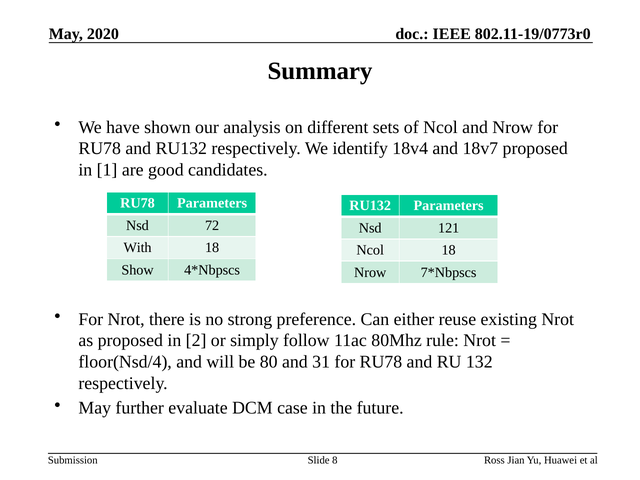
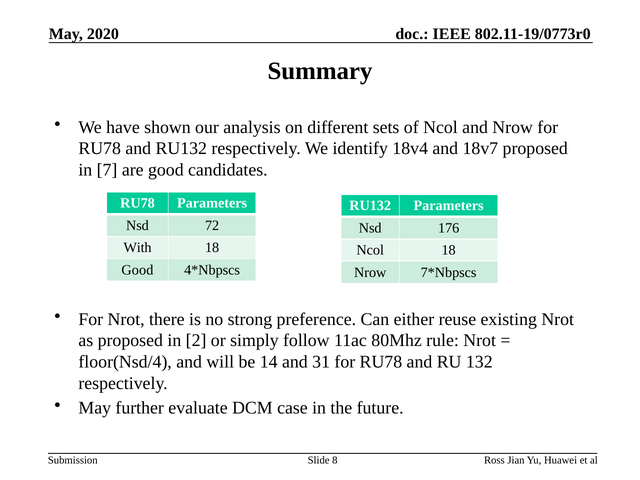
1: 1 -> 7 (107, 170)
121: 121 -> 176 (449, 228)
Show: Show -> Good (137, 270)
80: 80 -> 14 (269, 362)
